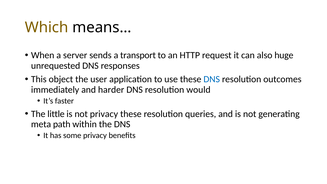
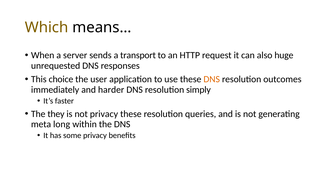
object: object -> choice (61, 79)
DNS colour: blue -> orange (212, 79)
would: would -> simply (198, 90)
little: little -> they (56, 114)
path: path -> long (62, 124)
